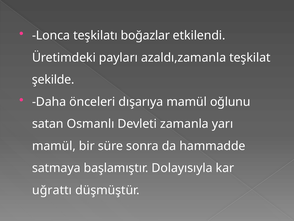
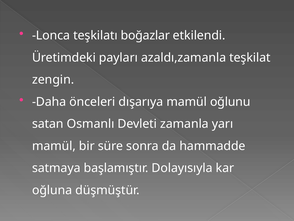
şekilde: şekilde -> zengin (53, 79)
uğrattı: uğrattı -> oğluna (52, 190)
